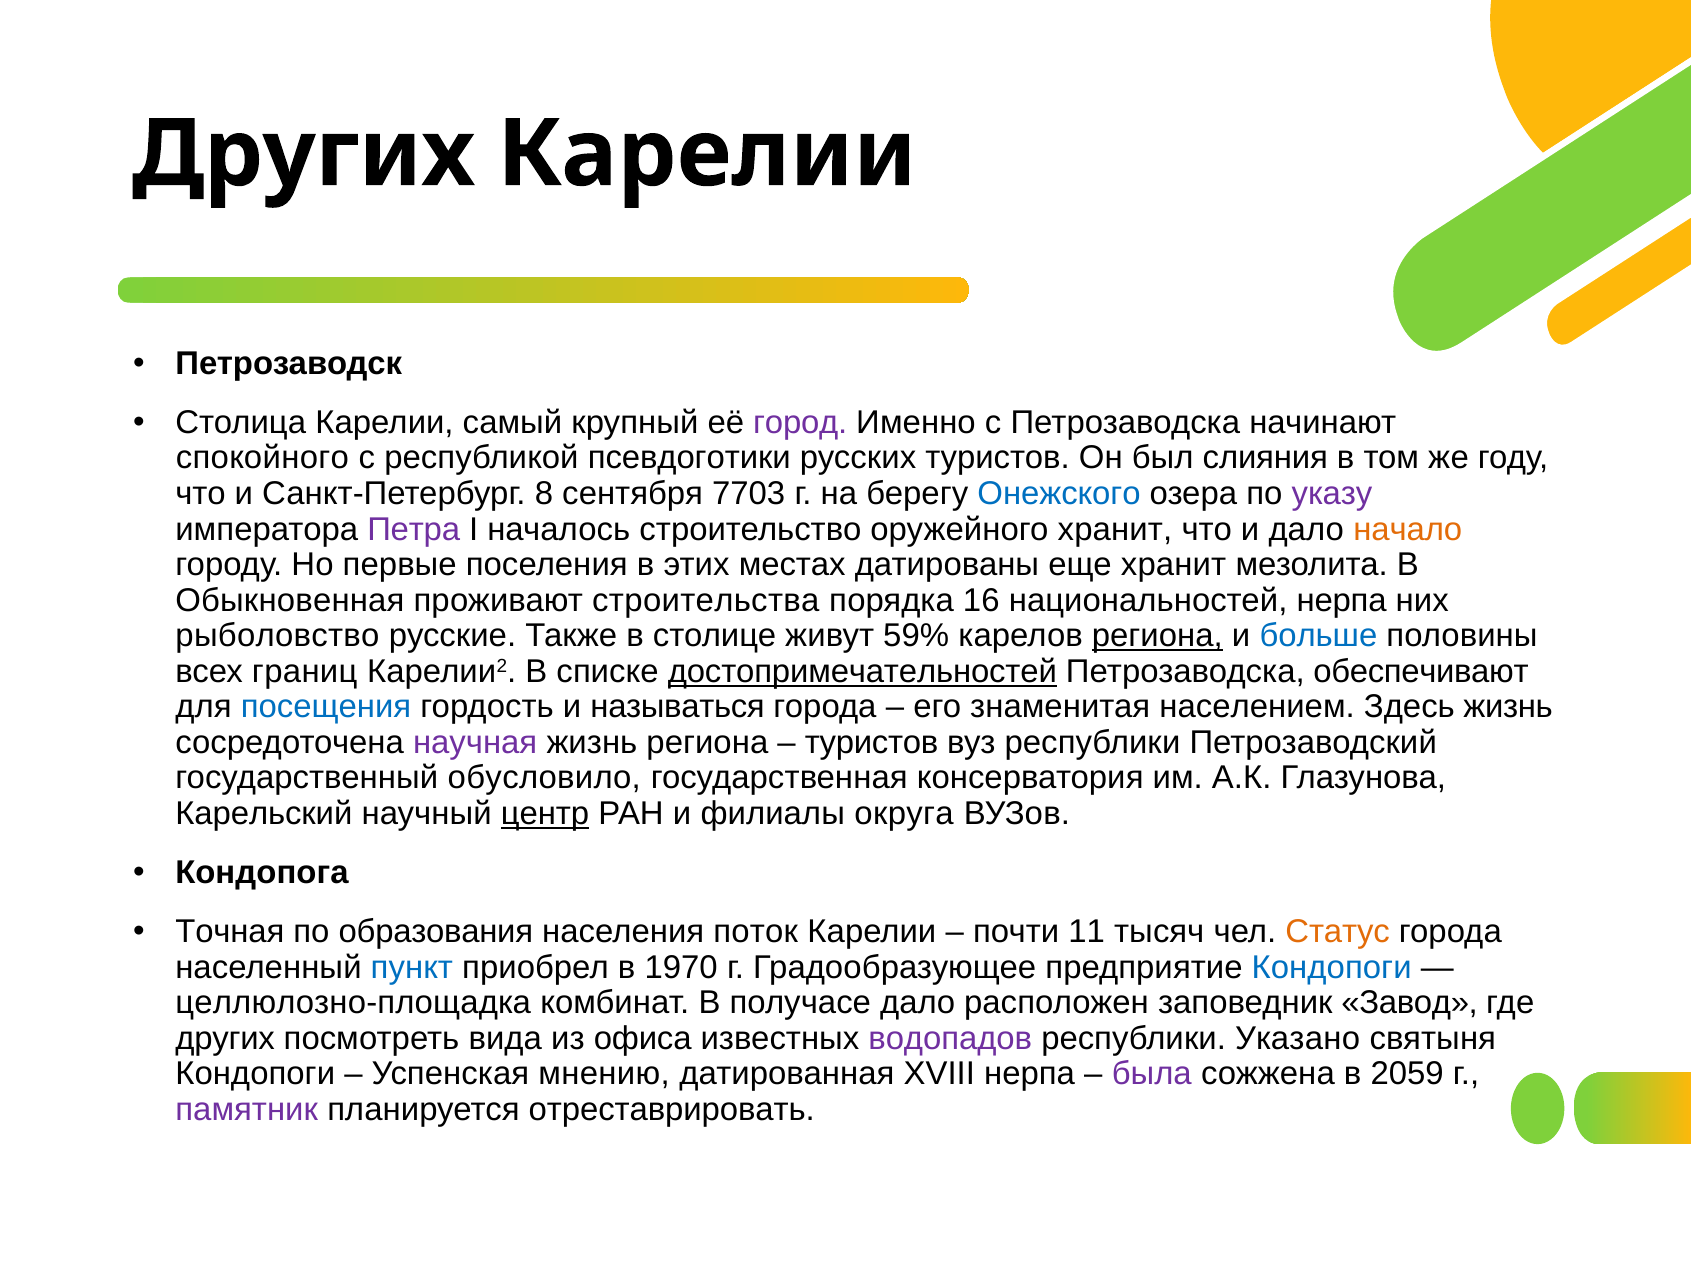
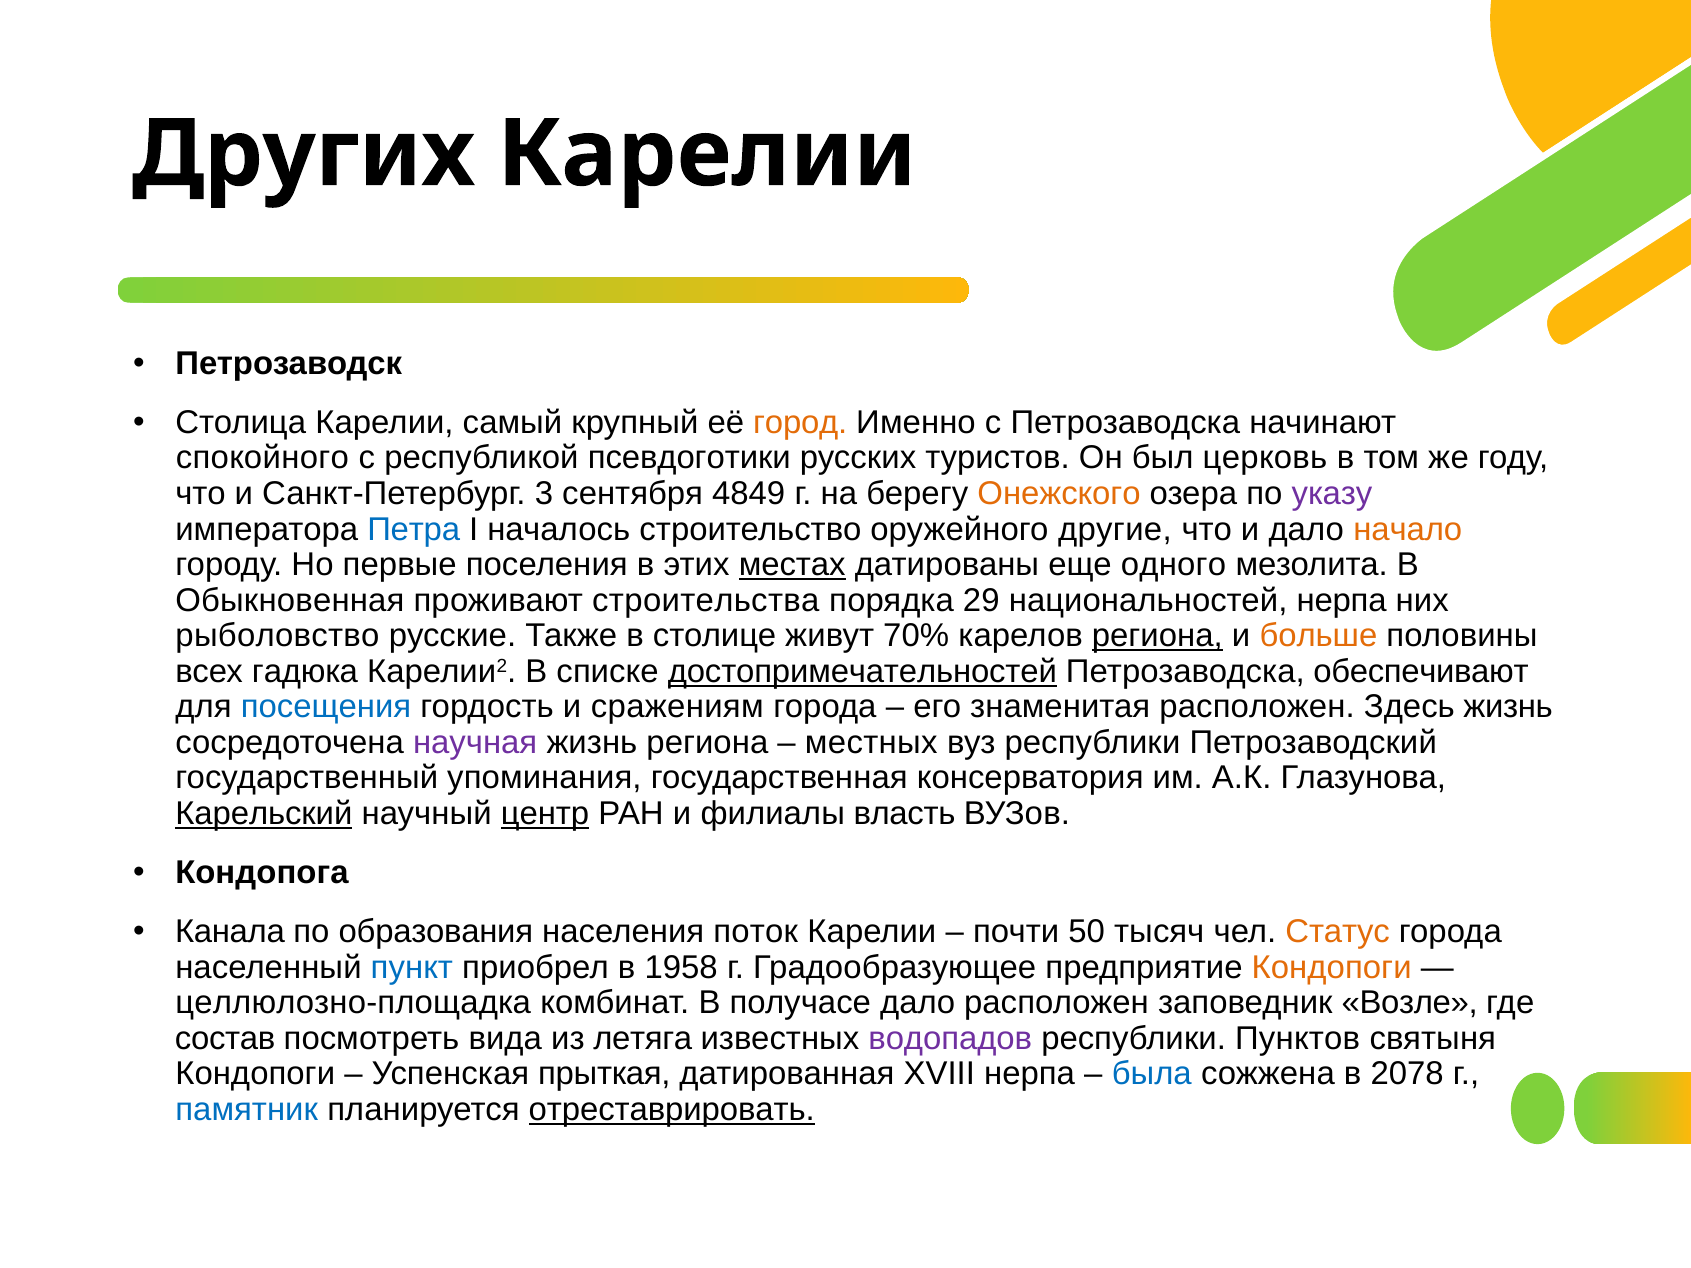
город colour: purple -> orange (800, 423)
слияния: слияния -> церковь (1265, 458)
8: 8 -> 3 (544, 494)
7703: 7703 -> 4849 (749, 494)
Онежского colour: blue -> orange (1059, 494)
Петра colour: purple -> blue (414, 529)
оружейного хранит: хранит -> другие (1115, 529)
местах underline: none -> present (792, 565)
еще хранит: хранит -> одного (1174, 565)
16: 16 -> 29 (981, 600)
59%: 59% -> 70% (916, 636)
больше colour: blue -> orange (1318, 636)
границ: границ -> гадюка (305, 672)
называться: называться -> сражениям (677, 707)
знаменитая населением: населением -> расположен (1257, 707)
туристов: туристов -> местных (871, 743)
обусловило: обусловило -> упоминания (544, 778)
Карельский underline: none -> present (264, 814)
округа: округа -> власть (904, 814)
Точная: Точная -> Канала (230, 932)
11: 11 -> 50 (1087, 932)
1970: 1970 -> 1958 (681, 967)
Кондопоги colour: blue -> orange (1332, 967)
Завод: Завод -> Возле (1410, 1003)
других: других -> состав (225, 1038)
офиса: офиса -> летяга (643, 1038)
Указано: Указано -> Пунктов (1298, 1038)
мнению: мнению -> прыткая (604, 1074)
была colour: purple -> blue (1152, 1074)
2059: 2059 -> 2078 (1407, 1074)
памятник colour: purple -> blue (247, 1110)
отреставрировать underline: none -> present (672, 1110)
